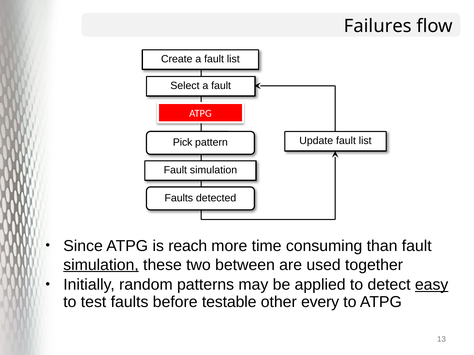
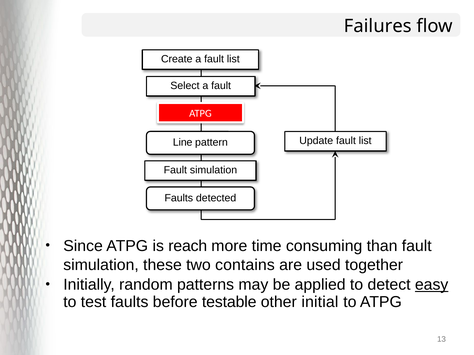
Pick: Pick -> Line (183, 143)
simulation underline: present -> none (101, 265)
between: between -> contains (245, 265)
every: every -> initial (320, 302)
